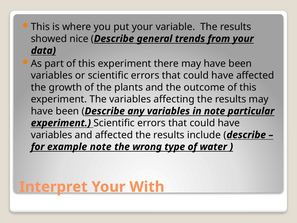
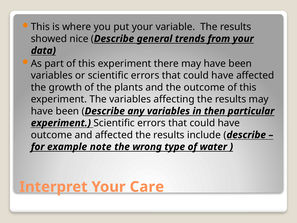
in note: note -> then (215, 111)
variables: variables -> outcome (52, 135)
With: With -> Care (147, 187)
